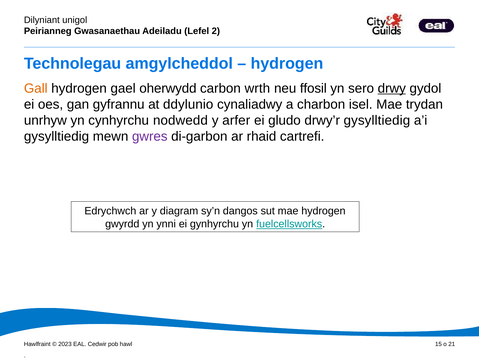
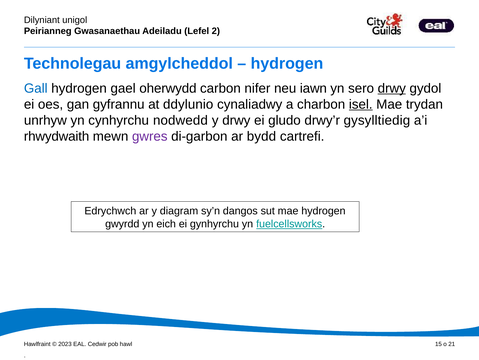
Gall colour: orange -> blue (36, 88)
wrth: wrth -> nifer (257, 88)
ffosil: ffosil -> iawn (313, 88)
isel underline: none -> present (361, 104)
y arfer: arfer -> drwy (236, 120)
gysylltiedig: gysylltiedig -> rhwydwaith (57, 136)
rhaid: rhaid -> bydd (261, 136)
ynni: ynni -> eich (166, 223)
